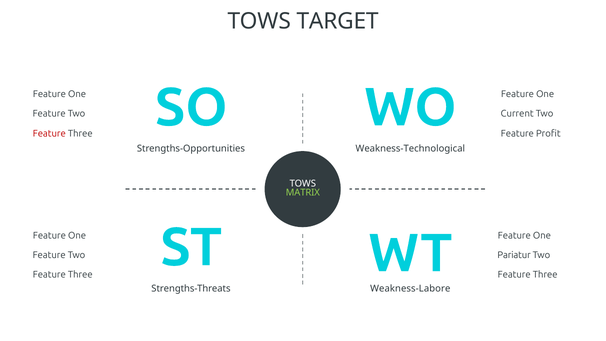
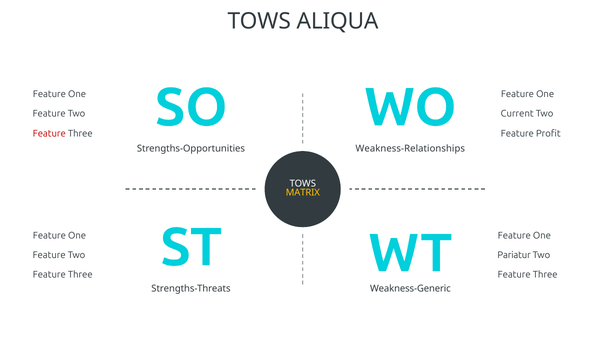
TARGET: TARGET -> ALIQUA (338, 21)
Weakness-Technological: Weakness-Technological -> Weakness-Relationships (410, 149)
MATRIX colour: light green -> yellow (303, 193)
Weakness-Labore: Weakness-Labore -> Weakness-Generic (410, 289)
